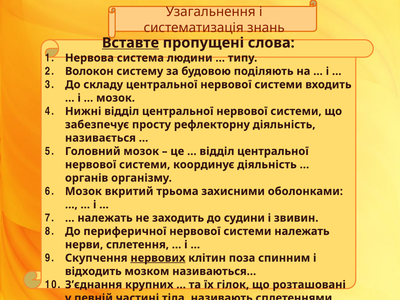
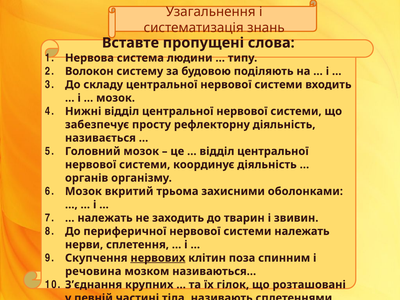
Вставте underline: present -> none (130, 43)
судини: судини -> тварин (244, 218)
відходить: відходить -> речовина (93, 271)
